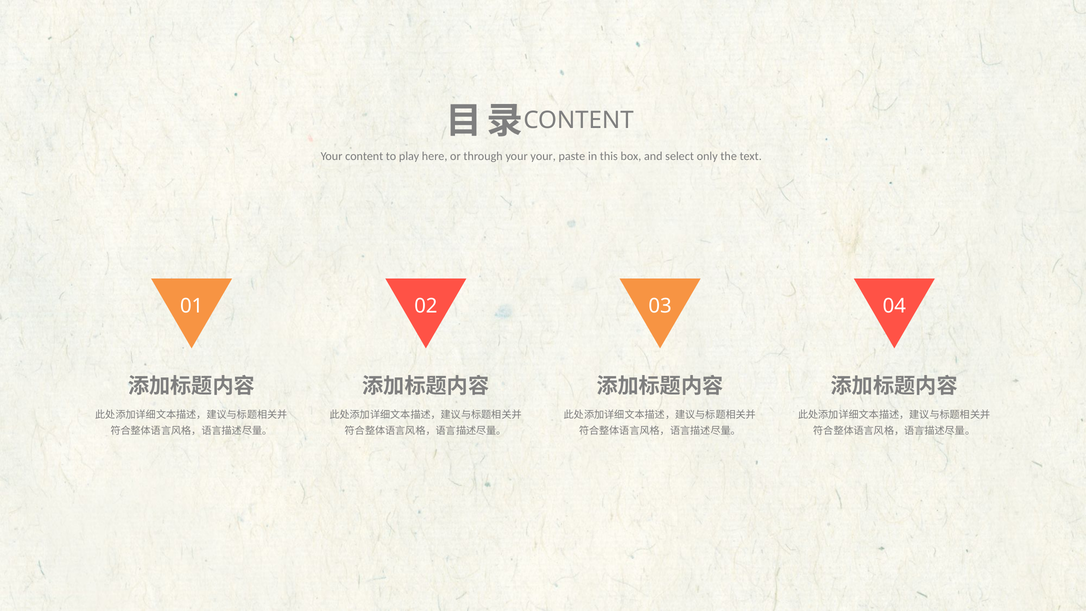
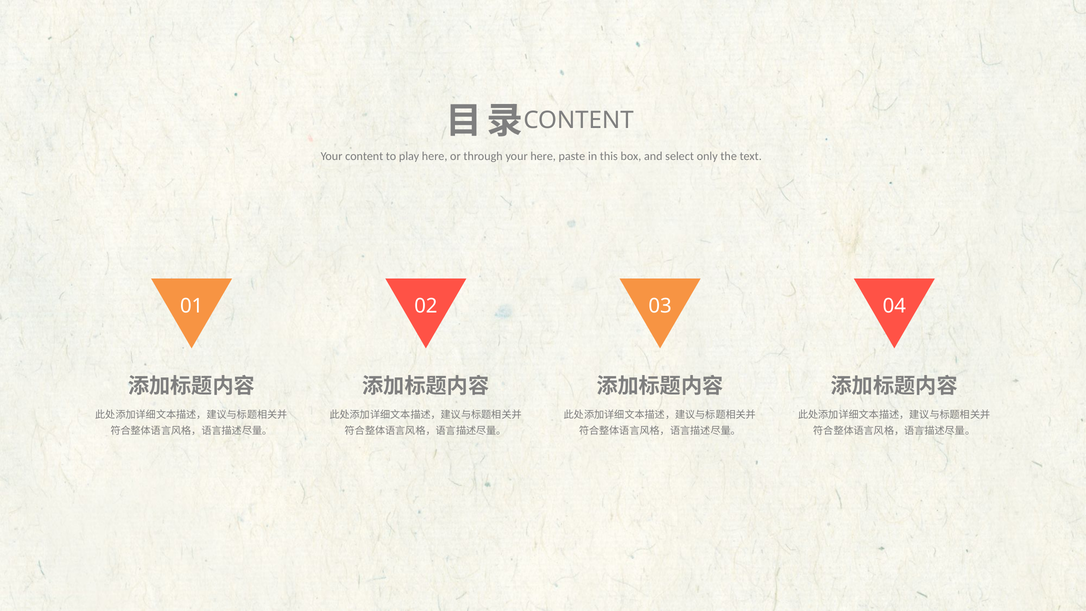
your your: your -> here (543, 156)
